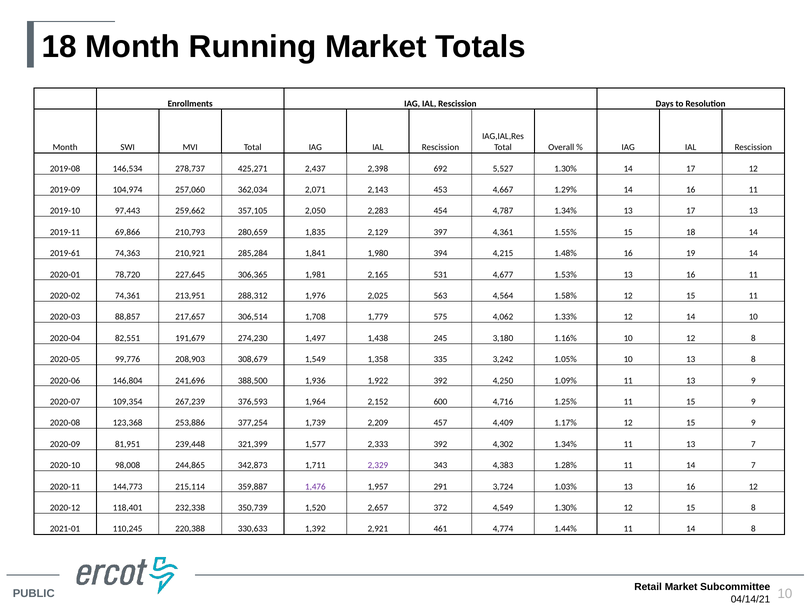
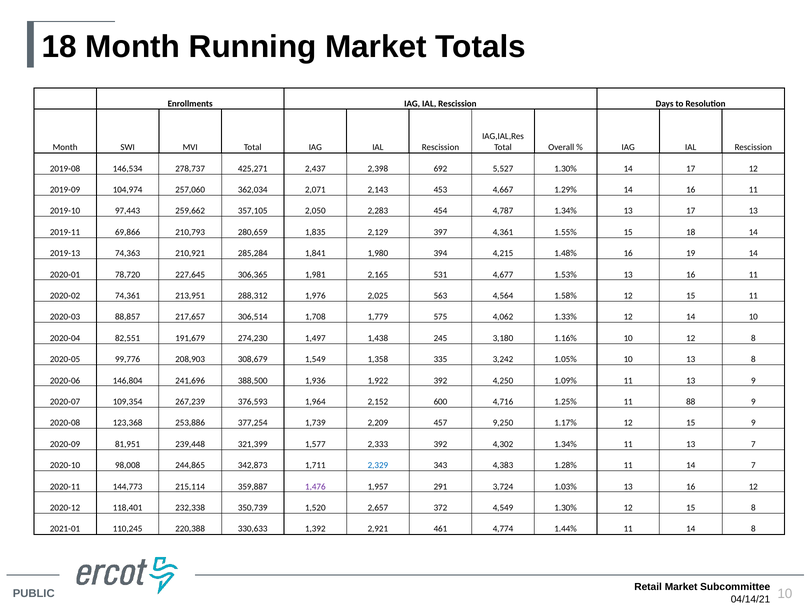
2019-61: 2019-61 -> 2019-13 (65, 253)
11 15: 15 -> 88 (691, 402)
4,409: 4,409 -> 9,250 (503, 423)
2,329 colour: purple -> blue (378, 465)
